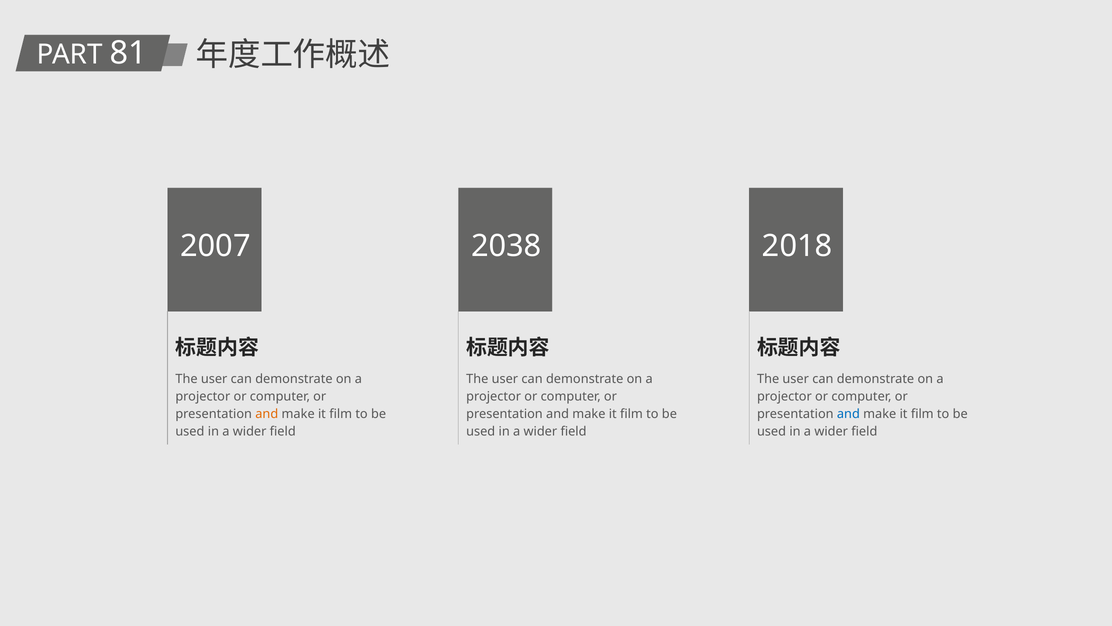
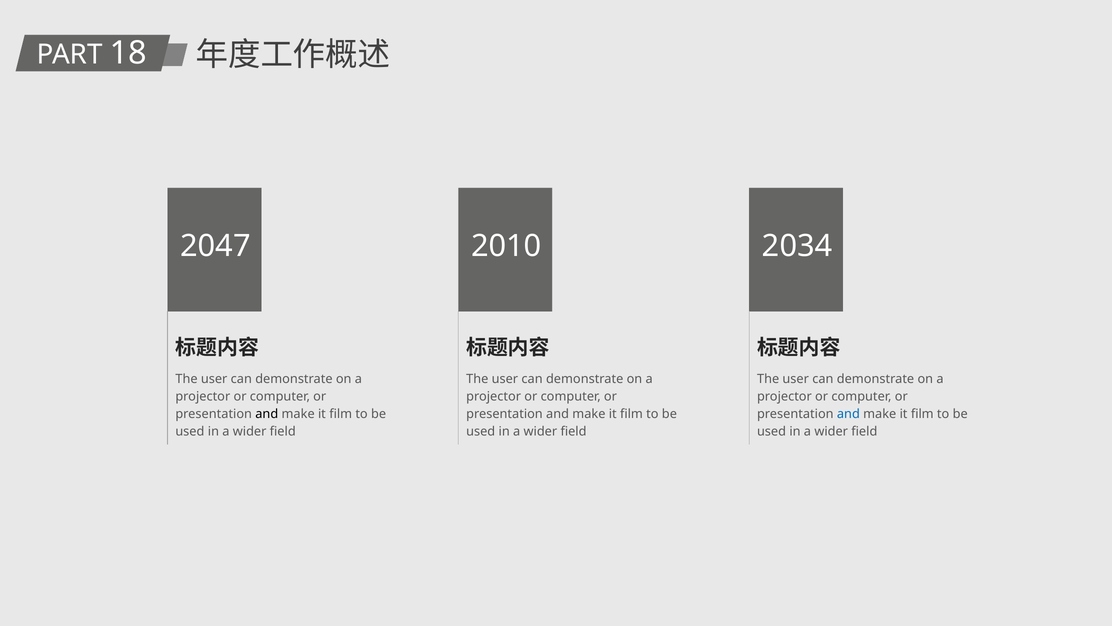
81: 81 -> 18 (129, 53)
2007: 2007 -> 2047 (216, 246)
2038: 2038 -> 2010 (506, 246)
2018: 2018 -> 2034 (797, 246)
and colour: orange -> black (267, 414)
